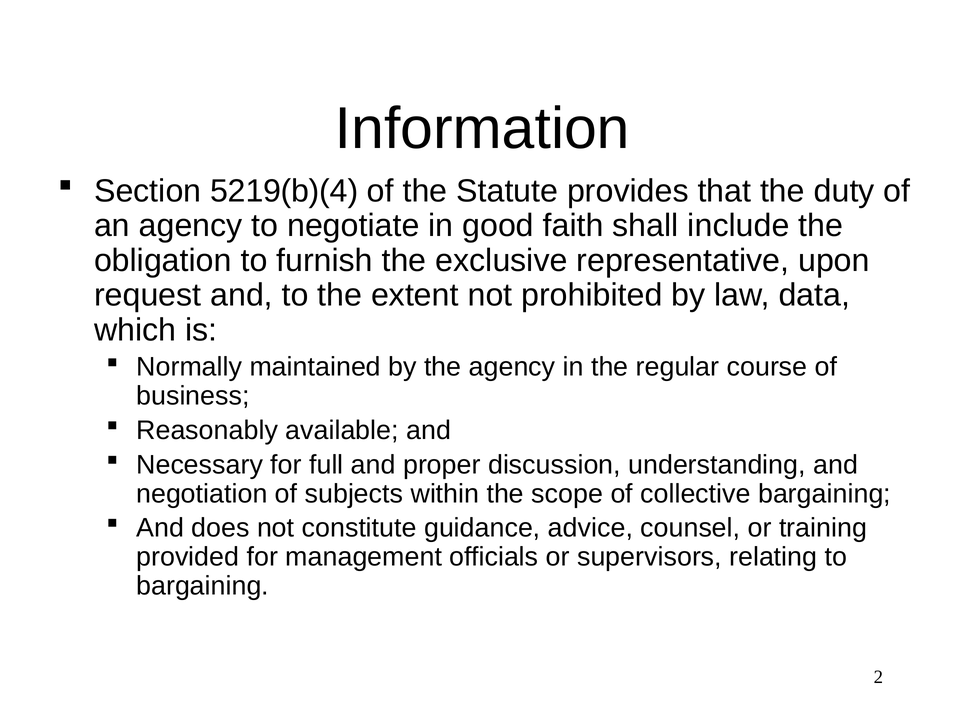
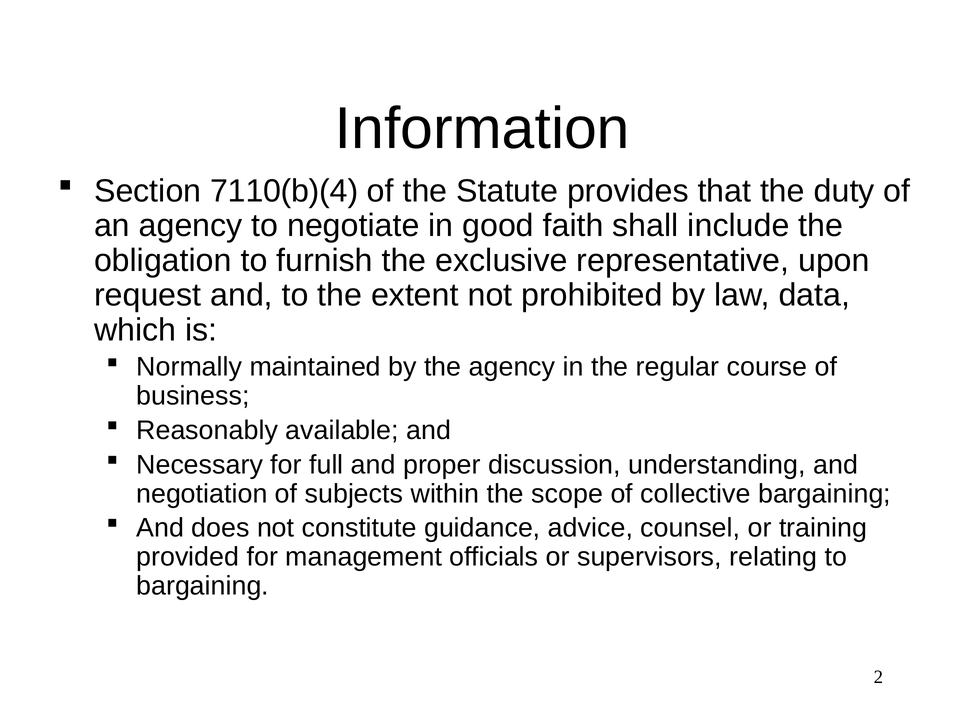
5219(b)(4: 5219(b)(4 -> 7110(b)(4 (284, 191)
